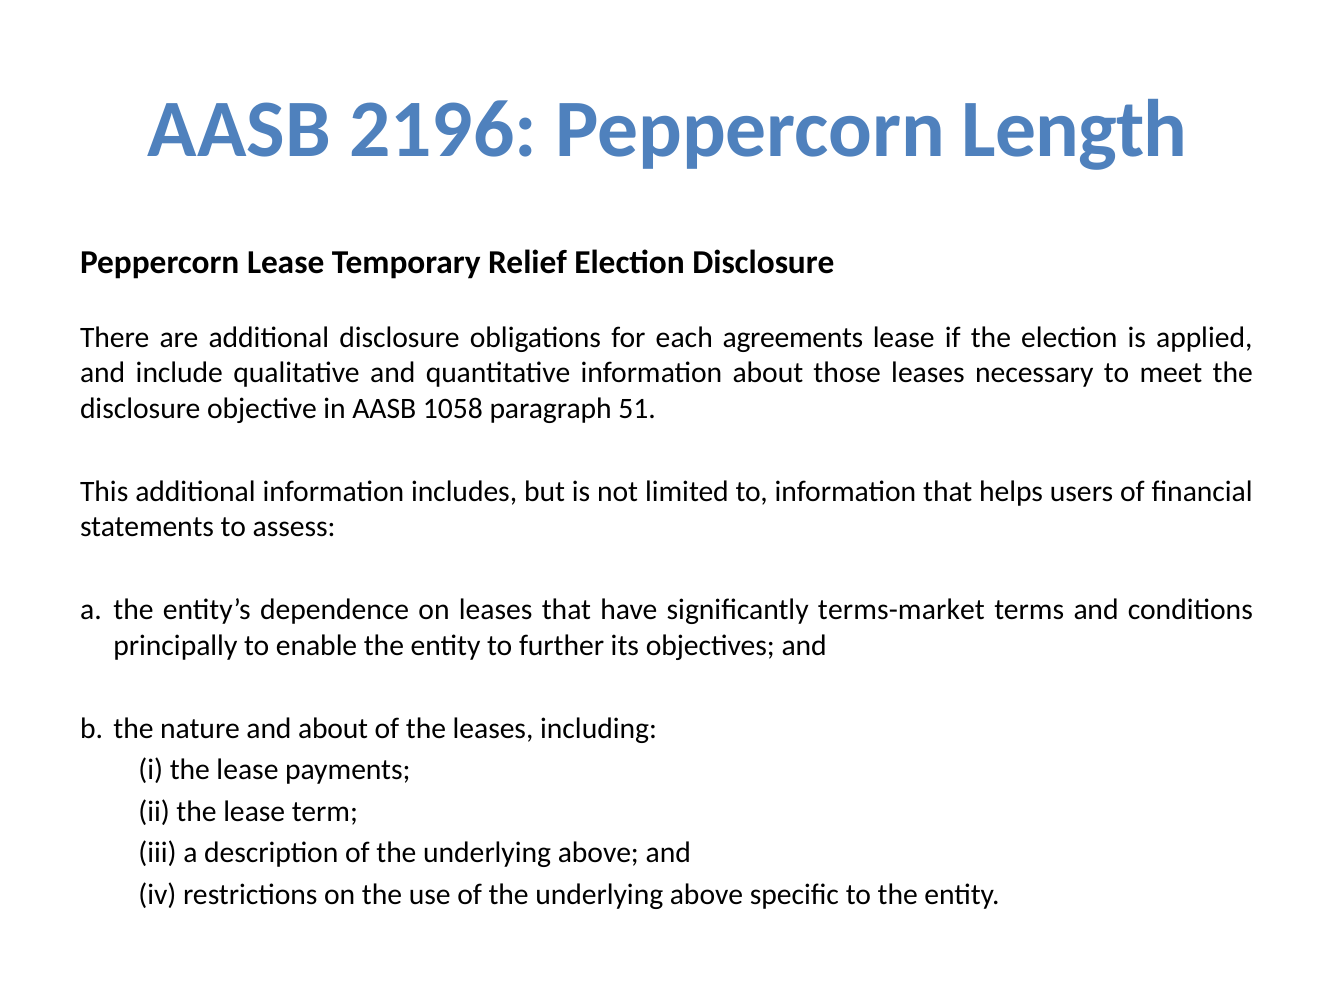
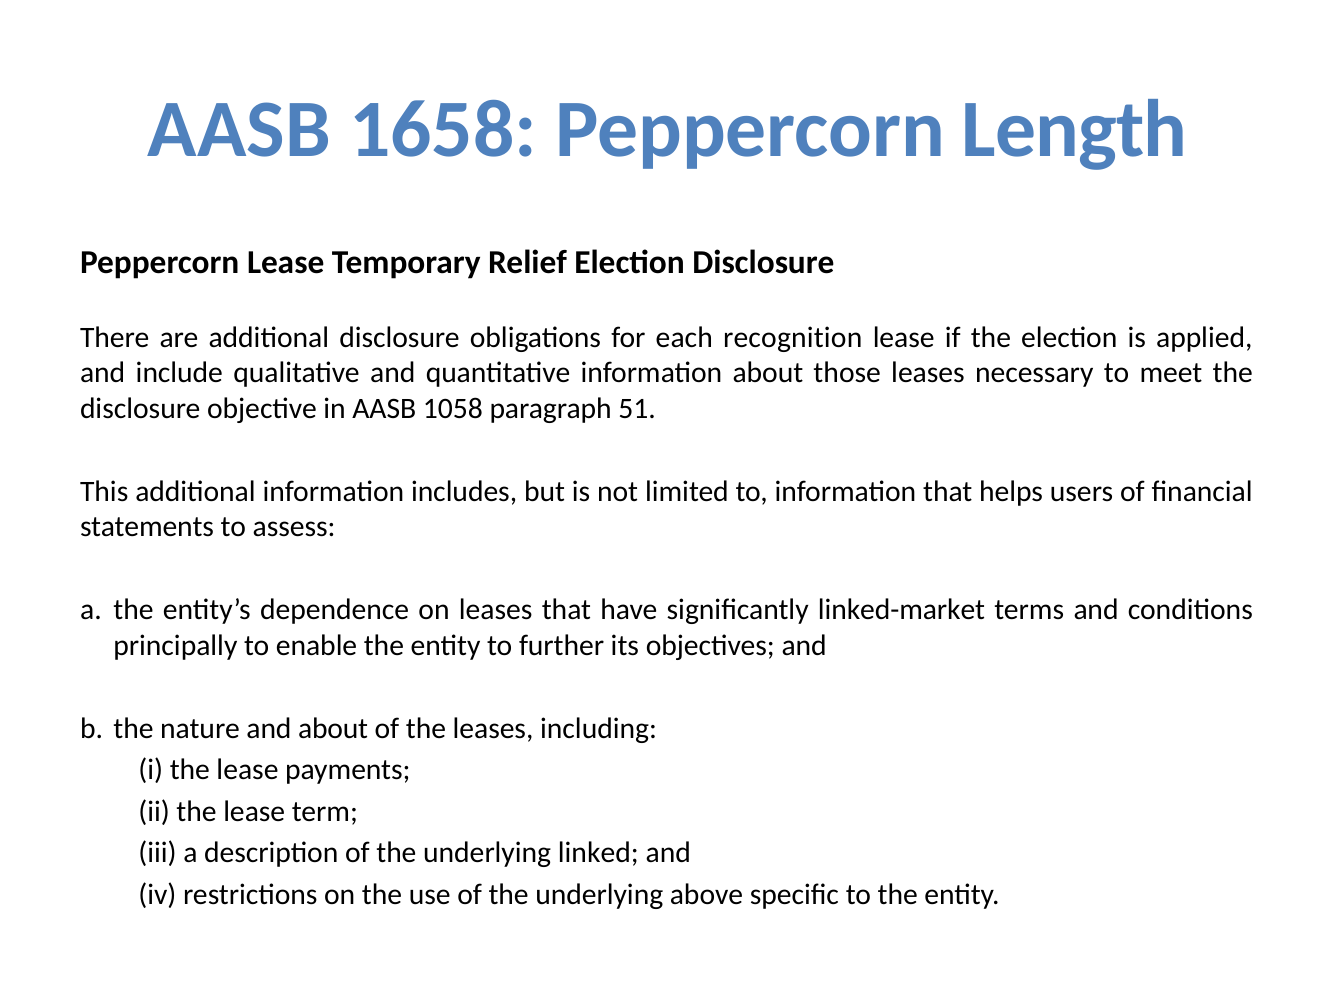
2196: 2196 -> 1658 (443, 129)
agreements: agreements -> recognition (793, 337)
terms-market: terms-market -> linked-market (902, 610)
above: above -> linked (598, 853)
